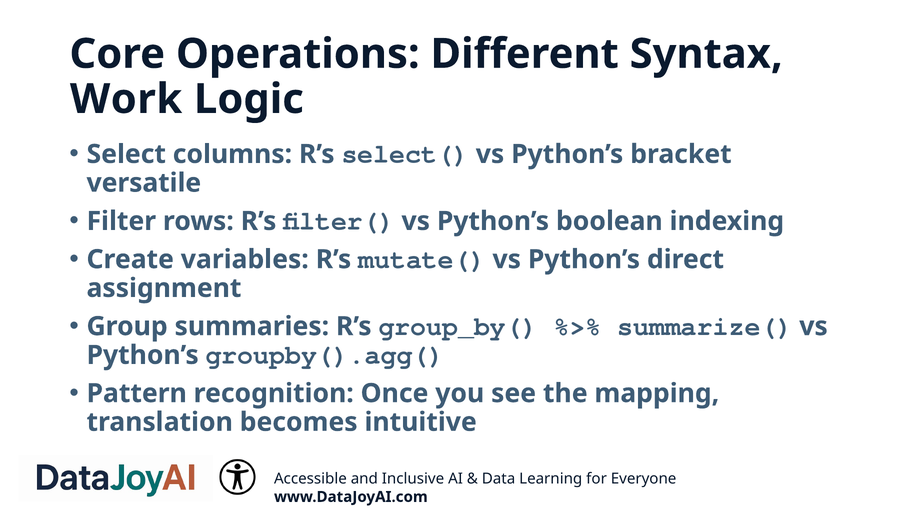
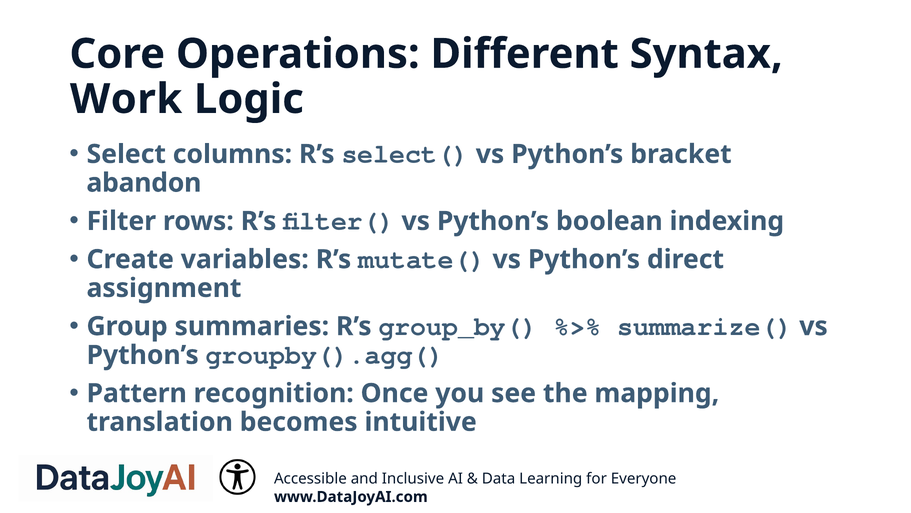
versatile: versatile -> abandon (144, 183)
